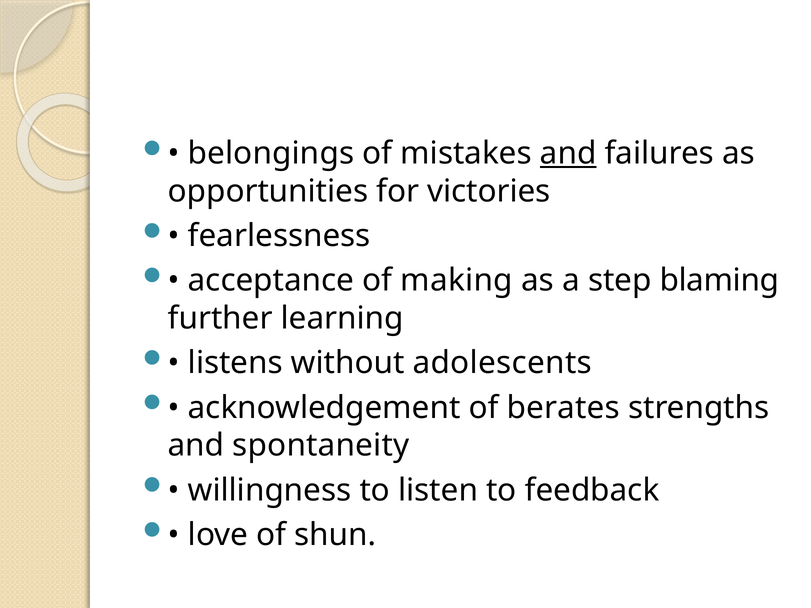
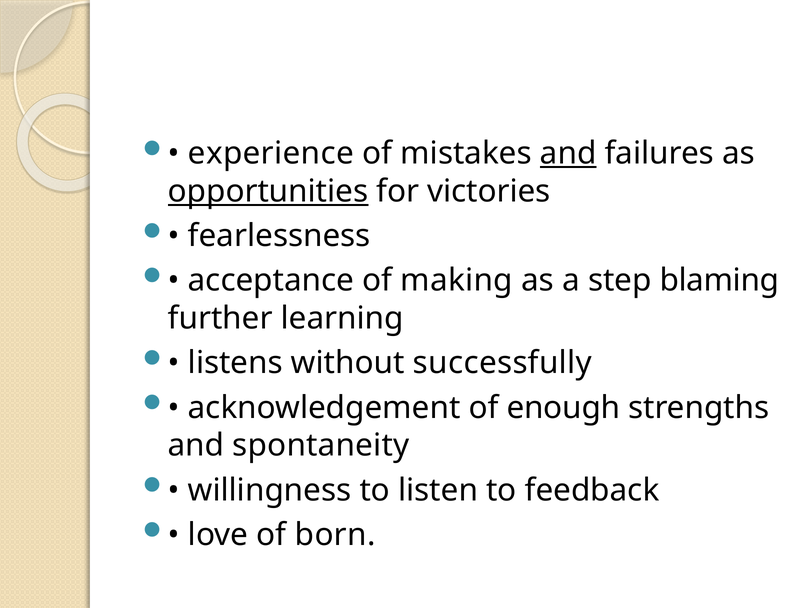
belongings: belongings -> experience (271, 154)
opportunities underline: none -> present (268, 191)
adolescents: adolescents -> successfully (502, 363)
berates: berates -> enough (563, 408)
shun: shun -> born (335, 535)
